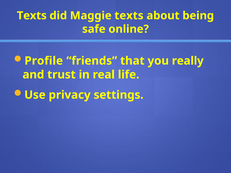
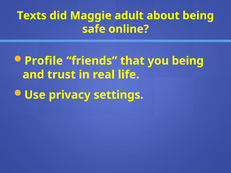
Maggie texts: texts -> adult (129, 16)
you really: really -> being (188, 61)
